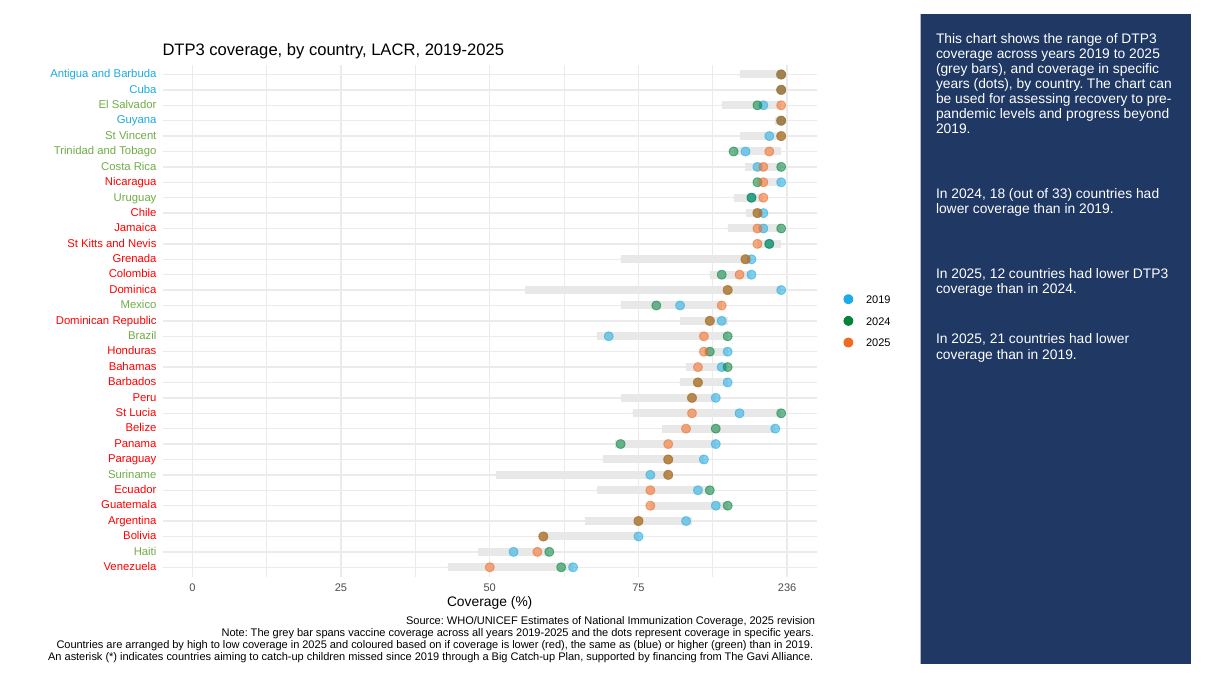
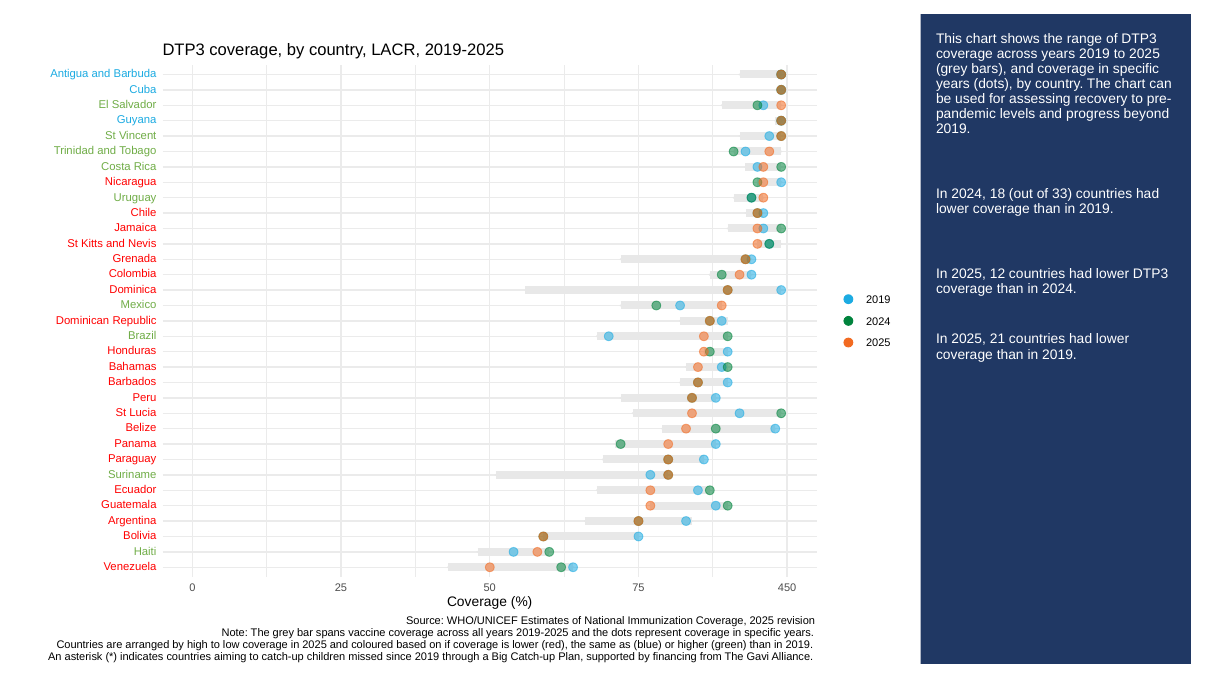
236: 236 -> 450 (787, 588)
